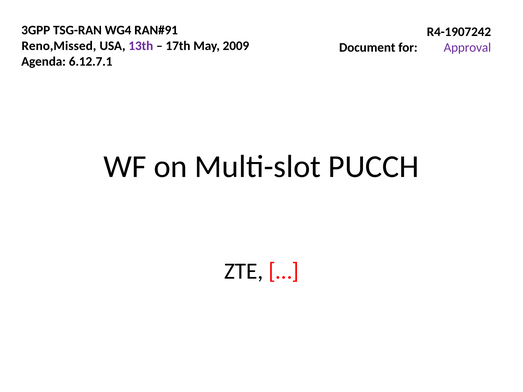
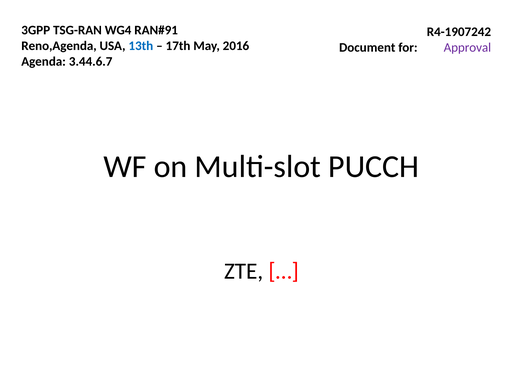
Reno,Missed: Reno,Missed -> Reno,Agenda (59, 46)
13th colour: purple -> blue (141, 46)
2009: 2009 -> 2016 (236, 46)
6.12.7.1: 6.12.7.1 -> 3.44.6.7 (91, 61)
